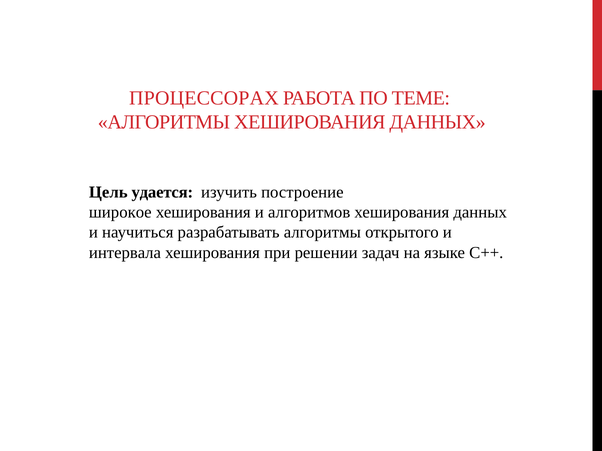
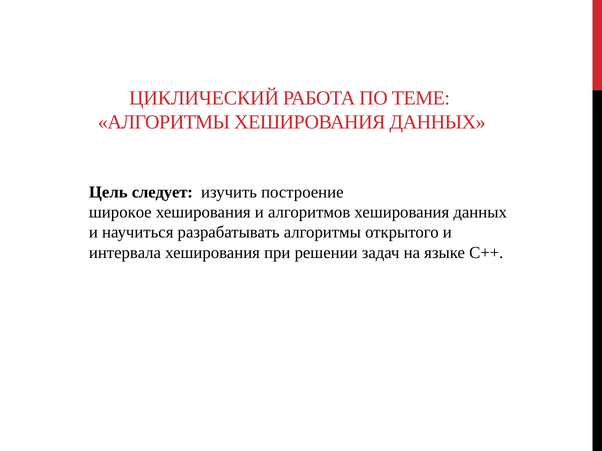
ПРОЦЕССОРАХ: ПРОЦЕССОРАХ -> ЦИКЛИЧЕСКИЙ (204, 98)
удается: удается -> следует (162, 193)
